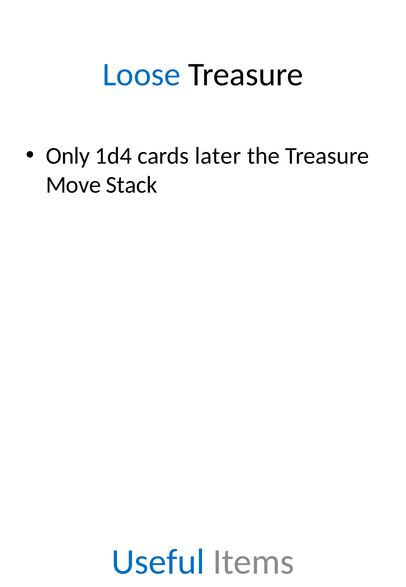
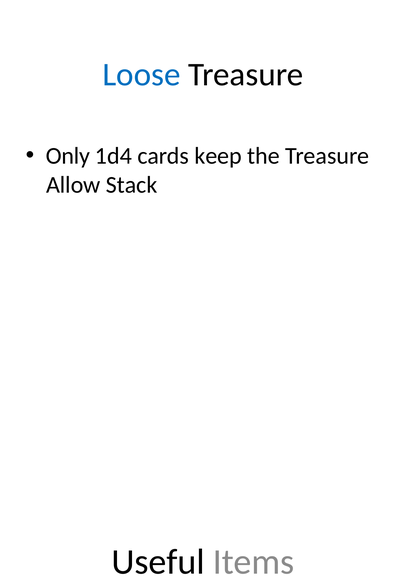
later: later -> keep (218, 156)
Move: Move -> Allow (73, 185)
Useful colour: blue -> black (158, 561)
